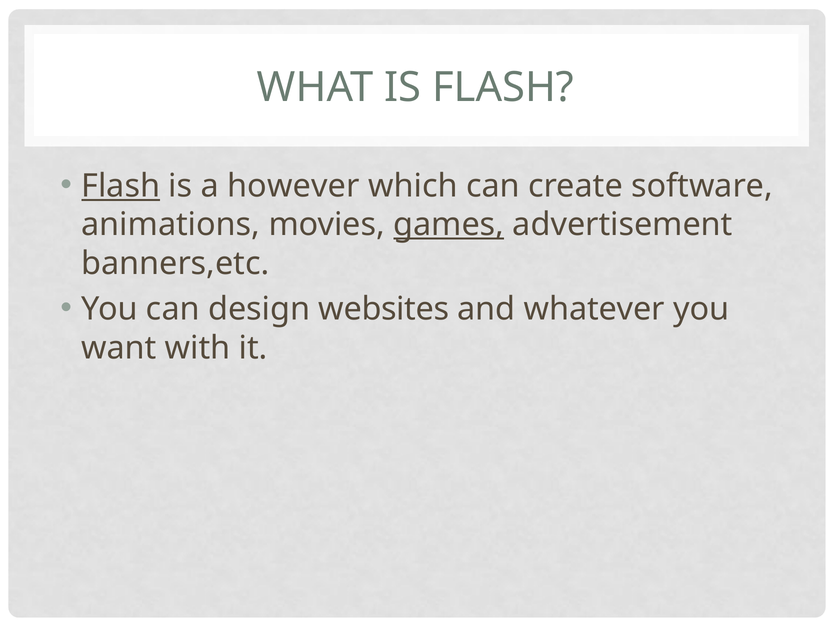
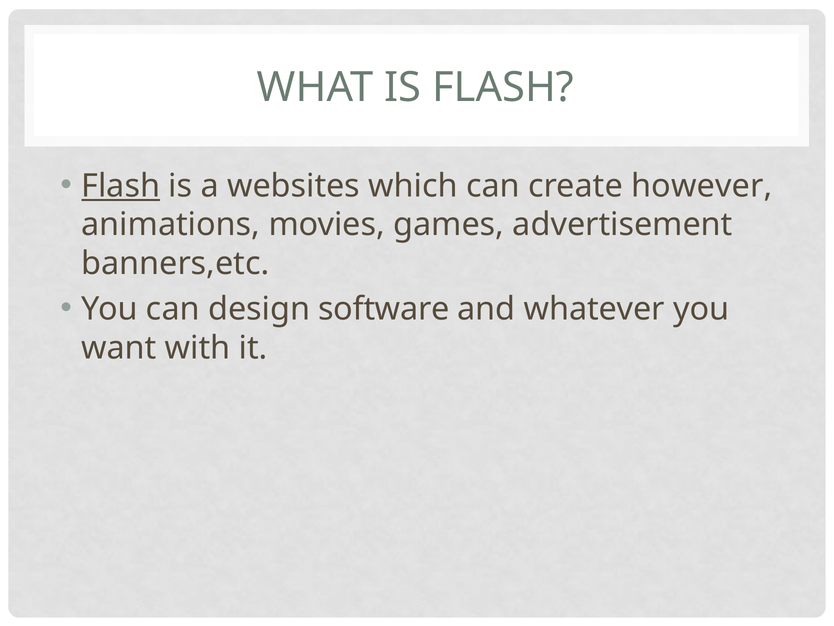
however: however -> websites (294, 186)
software: software -> however (702, 186)
games underline: present -> none (449, 225)
websites: websites -> software (384, 309)
